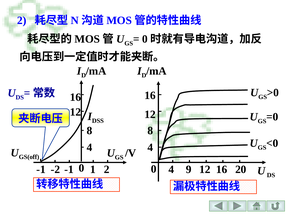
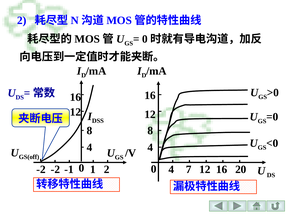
-1: -1 -> -2 (41, 170)
9: 9 -> 7 (189, 170)
